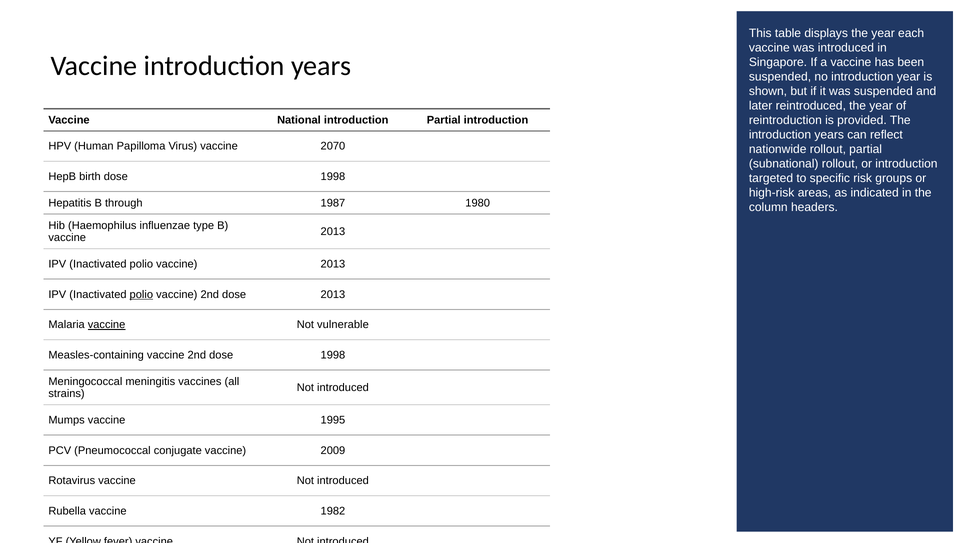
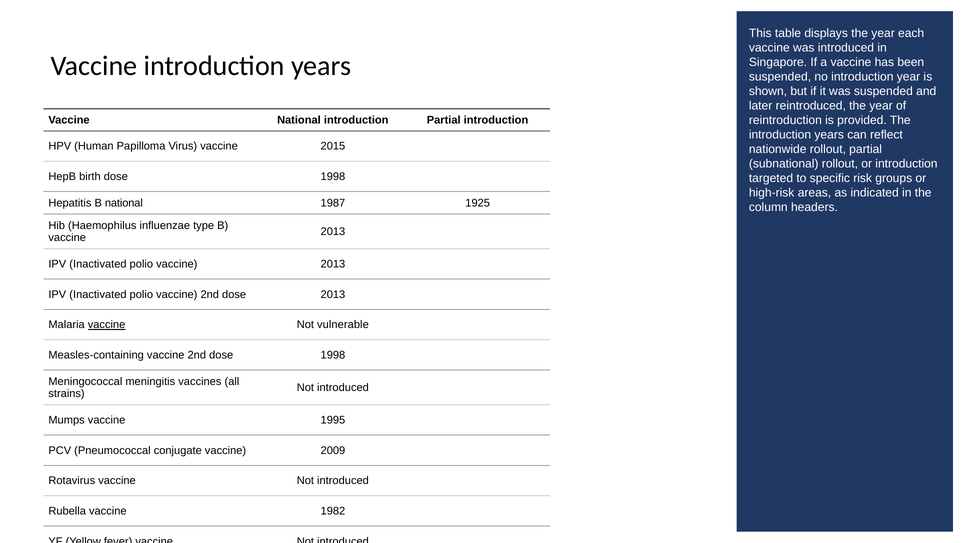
2070: 2070 -> 2015 (333, 146)
B through: through -> national (124, 203)
1980: 1980 -> 1925 (478, 203)
polio underline: present -> none (141, 294)
